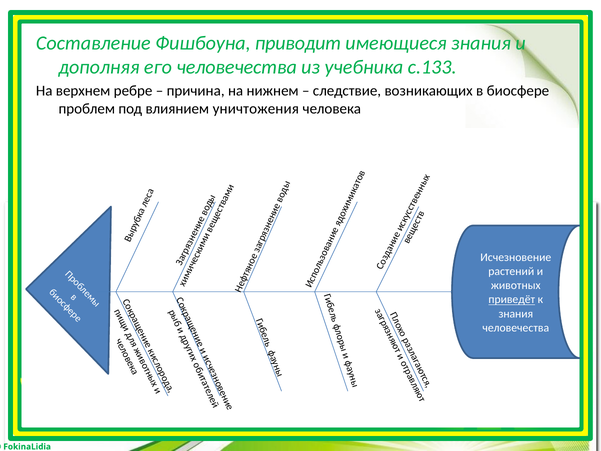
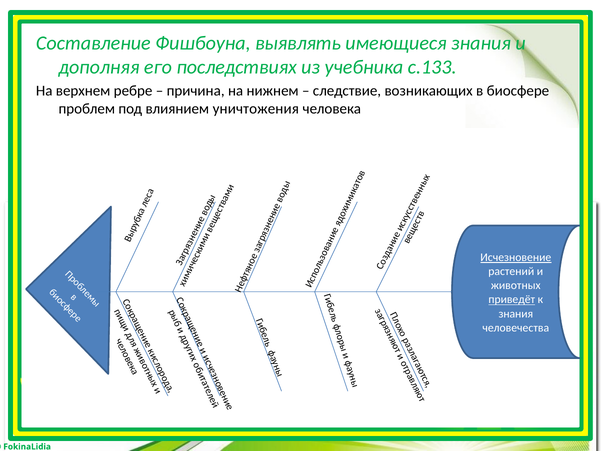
приводит: приводит -> выявлять (298, 43)
его человечества: человечества -> последствиях (237, 67)
Исчезновение underline: none -> present (516, 257)
